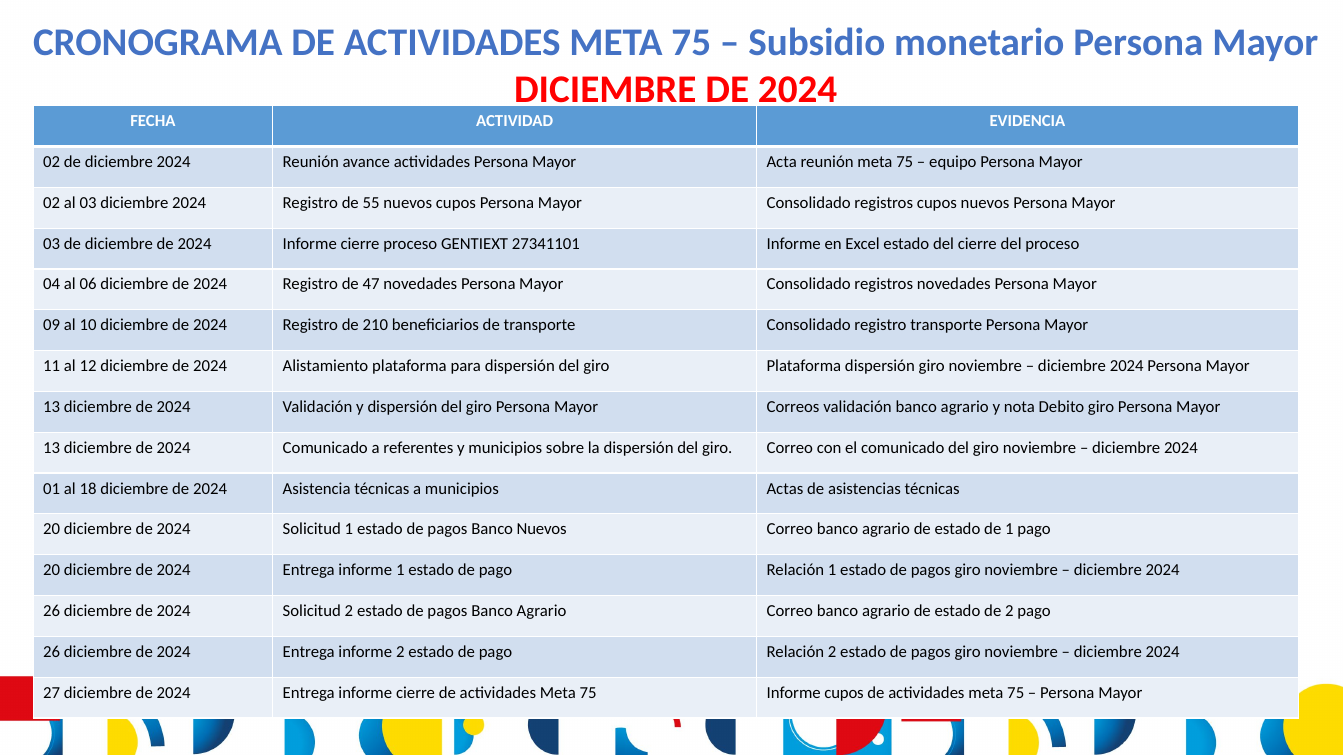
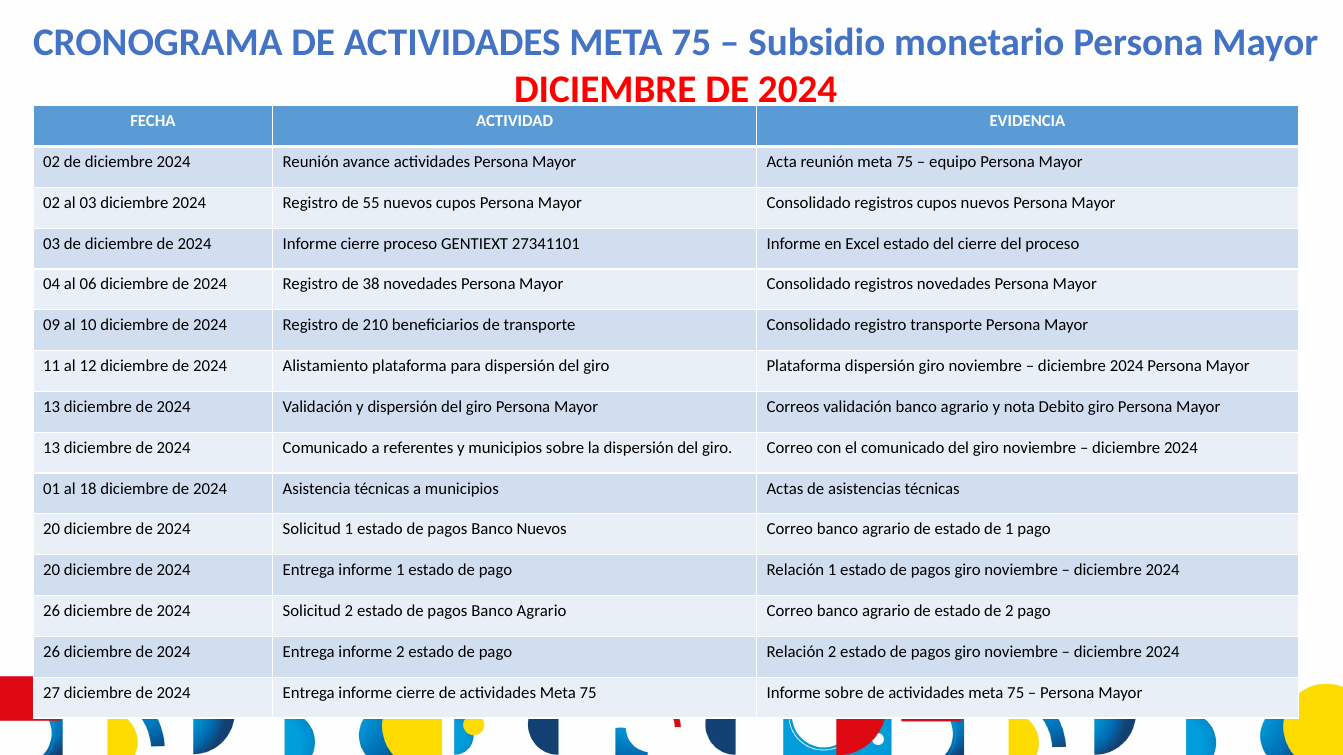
47: 47 -> 38 (371, 285)
Informe cupos: cupos -> sobre (844, 693)
